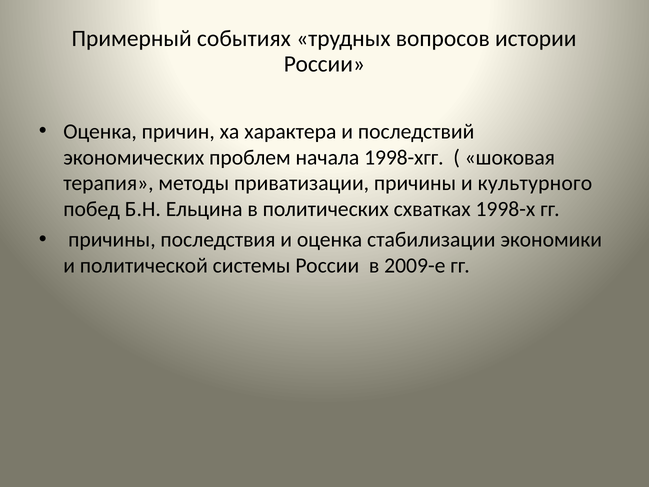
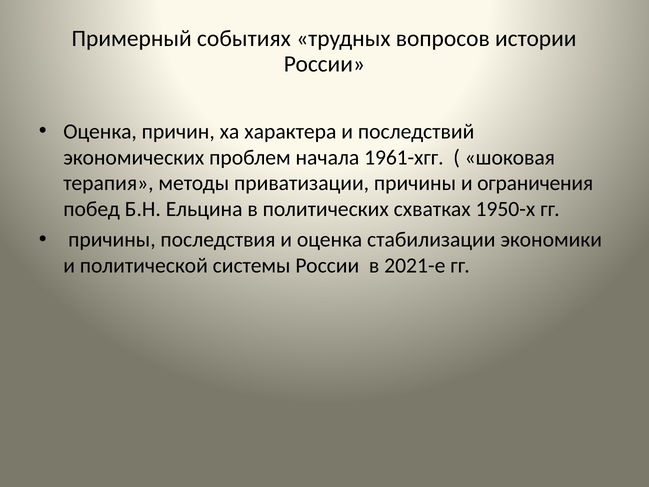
1998-хгг: 1998-хгг -> 1961-хгг (404, 157)
культурного: культурного -> ограничения (535, 183)
1998-х: 1998-х -> 1950-х (505, 209)
2009-е: 2009-е -> 2021-е (415, 265)
